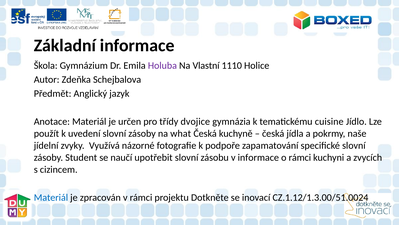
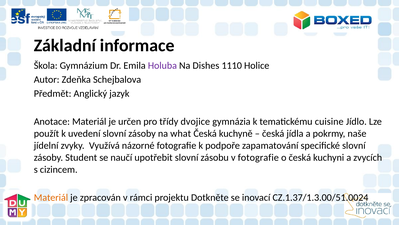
Vlastní: Vlastní -> Dishes (206, 66)
v informace: informace -> fotografie (258, 157)
o rámci: rámci -> česká (300, 157)
Materiál colour: blue -> orange (51, 197)
CZ.1.12/1.3.00/51.0024: CZ.1.12/1.3.00/51.0024 -> CZ.1.37/1.3.00/51.0024 (320, 197)
